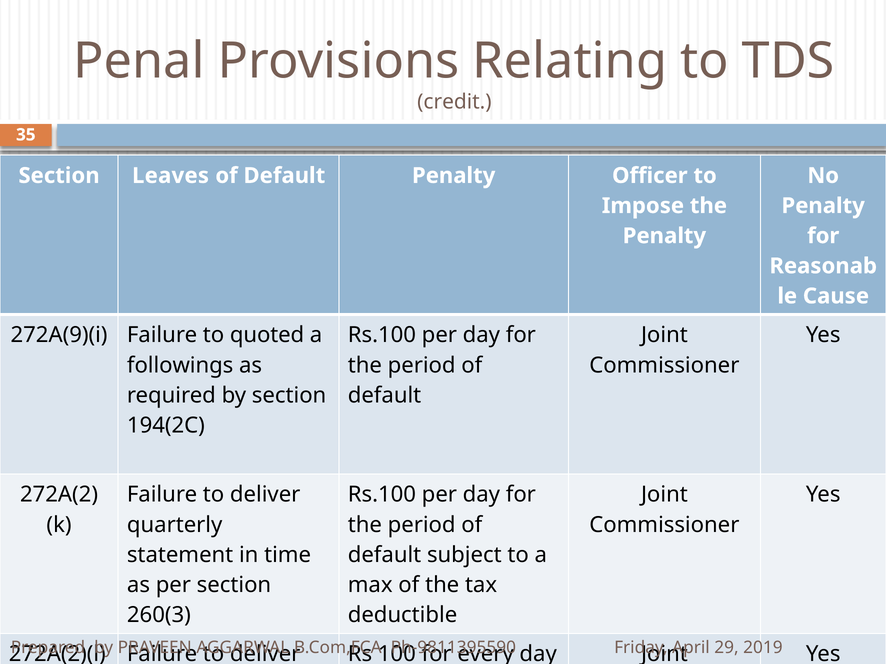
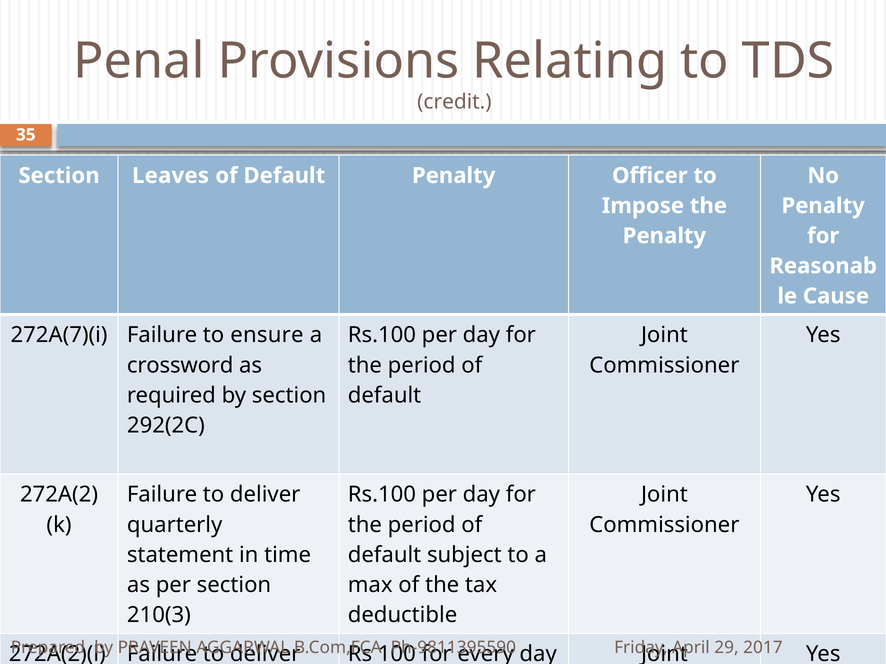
272A(9)(i: 272A(9)(i -> 272A(7)(i (59, 335)
quoted: quoted -> ensure (267, 335)
followings: followings -> crossword (180, 366)
194(2C: 194(2C -> 292(2C (166, 426)
260(3: 260(3 -> 210(3 (159, 616)
2019: 2019 -> 2017 (763, 648)
